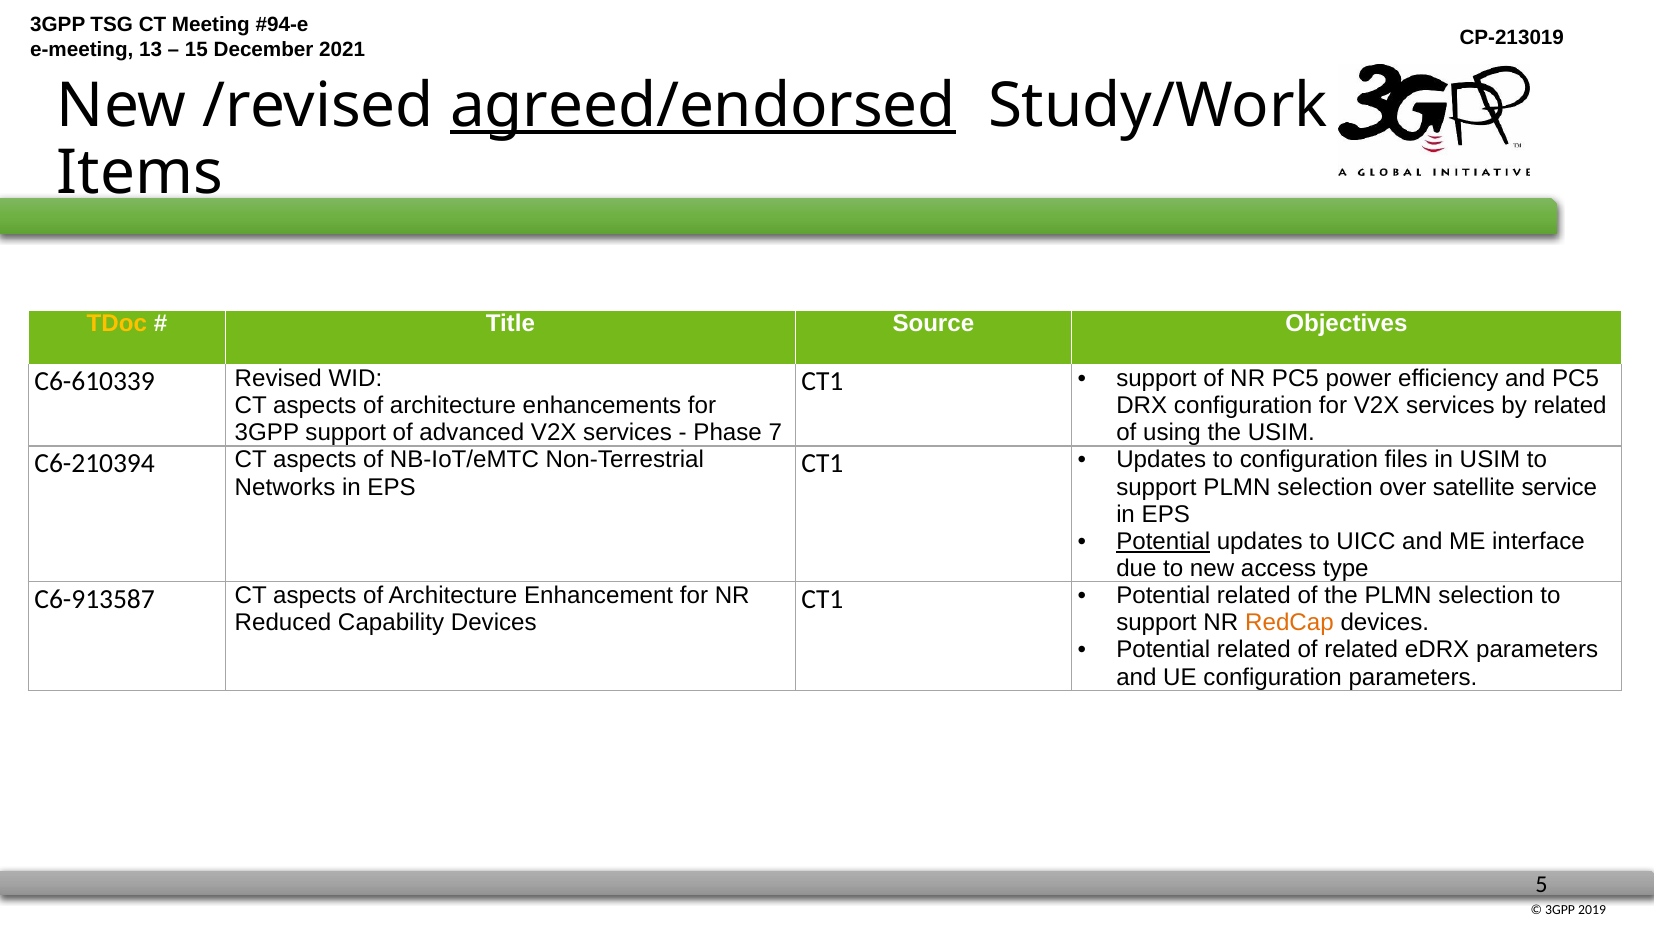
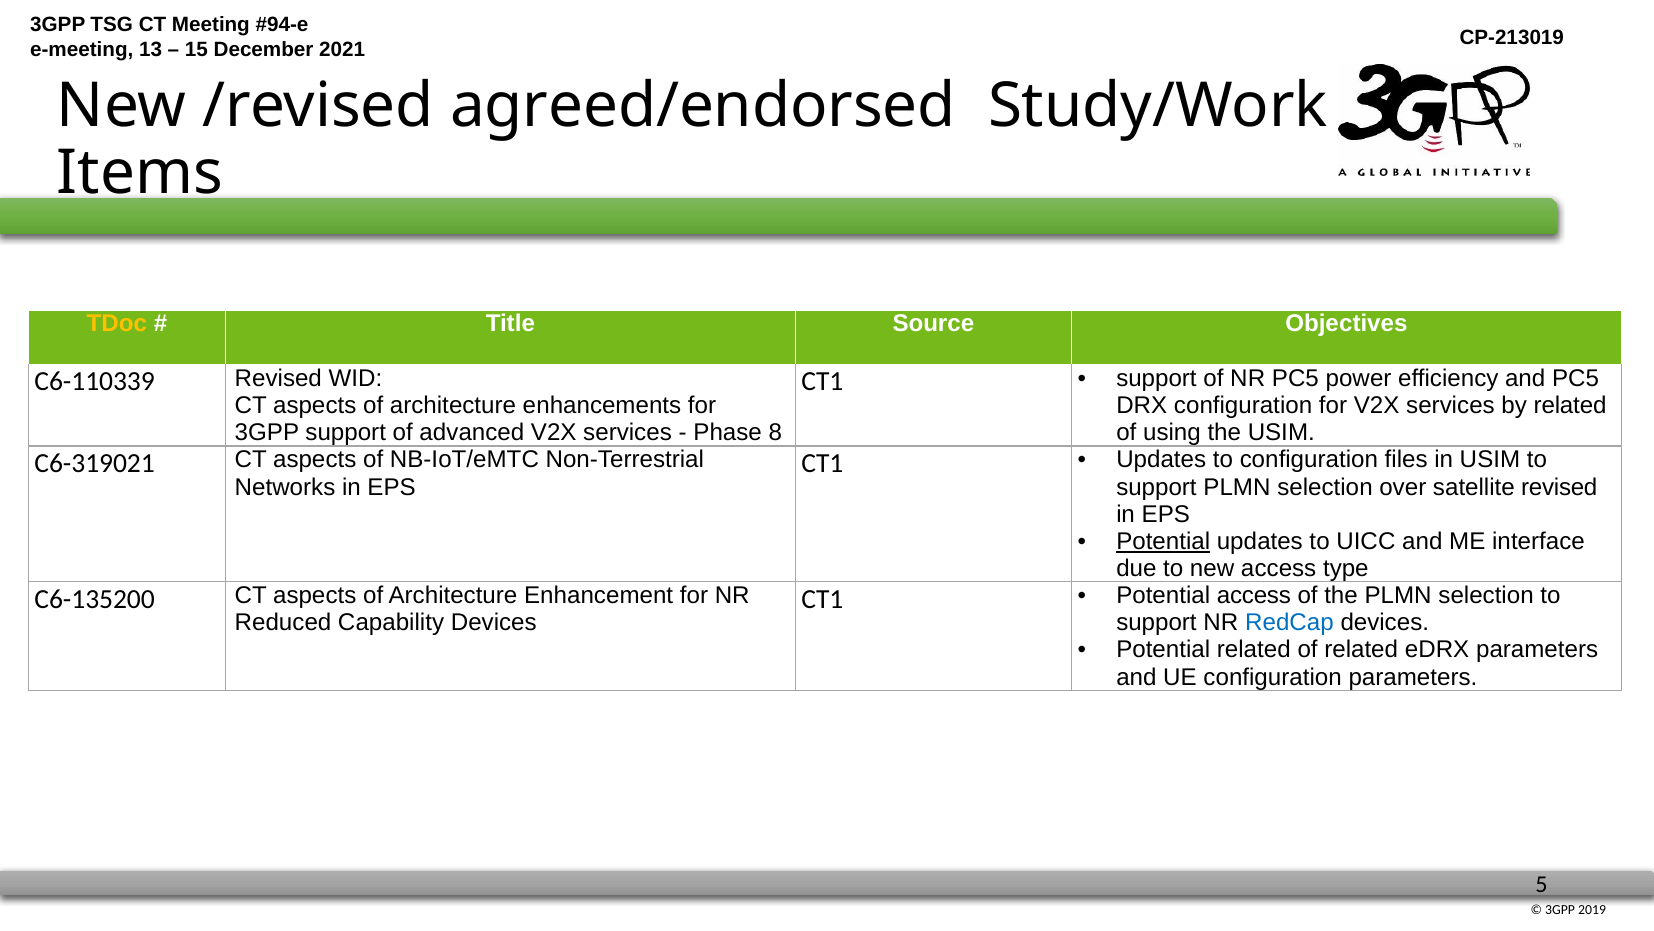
agreed/endorsed underline: present -> none (703, 105)
C6-610339: C6-610339 -> C6-110339 (95, 382)
7: 7 -> 8 (775, 433)
C6-210394: C6-210394 -> C6-319021 (95, 463)
satellite service: service -> revised (1559, 487)
C6-913587: C6-913587 -> C6-135200 (95, 599)
related: related -> access (1254, 595)
RedCap colour: orange -> blue (1289, 622)
